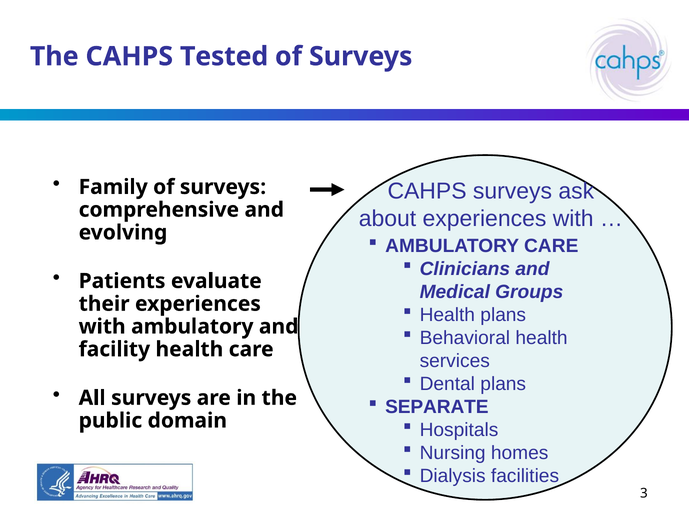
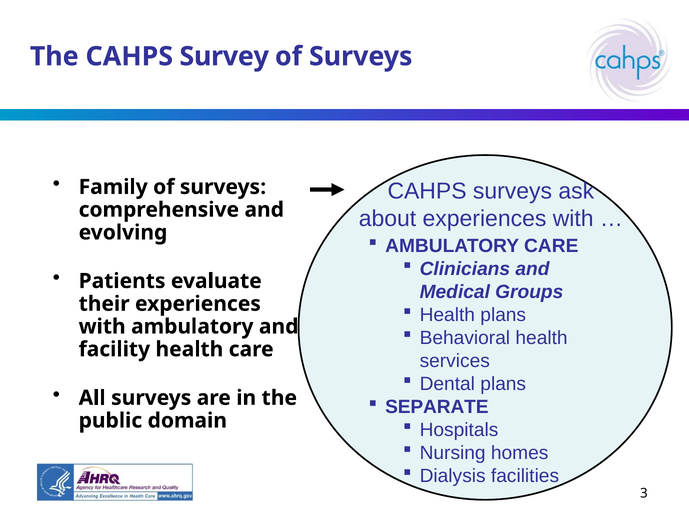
Tested: Tested -> Survey (224, 56)
